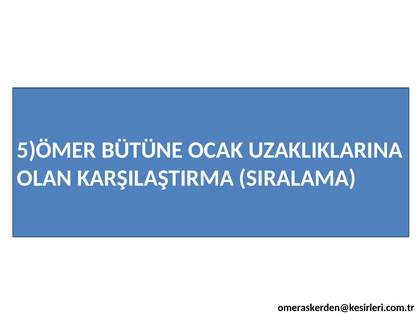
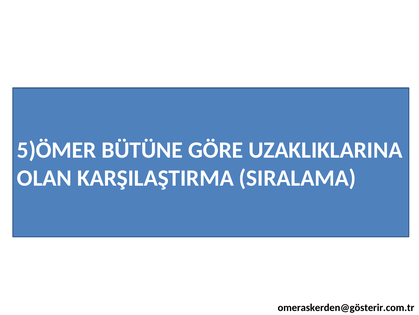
OCAK: OCAK -> GÖRE (216, 150)
omeraskerden@kesirleri.com.tr: omeraskerden@kesirleri.com.tr -> omeraskerden@gösterir.com.tr (346, 307)
